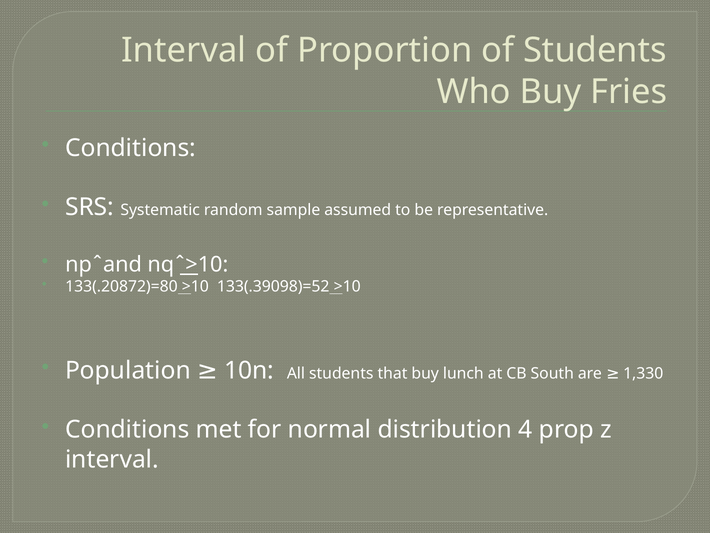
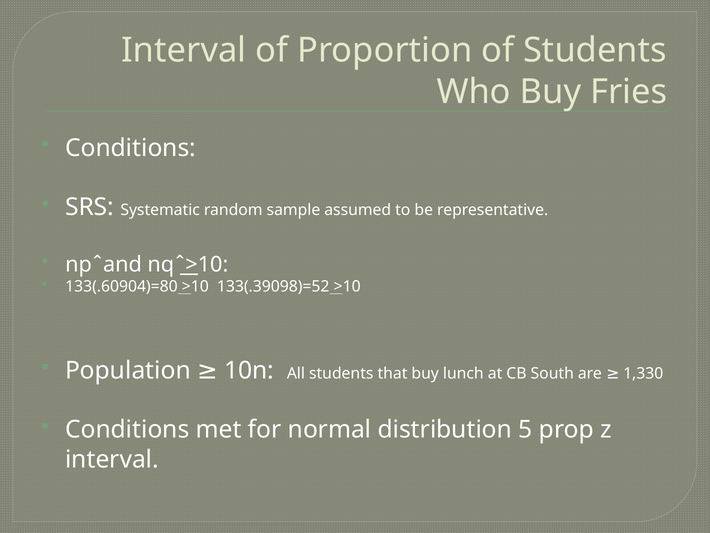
133(.20872)=80: 133(.20872)=80 -> 133(.60904)=80 (121, 286)
4: 4 -> 5 (525, 429)
